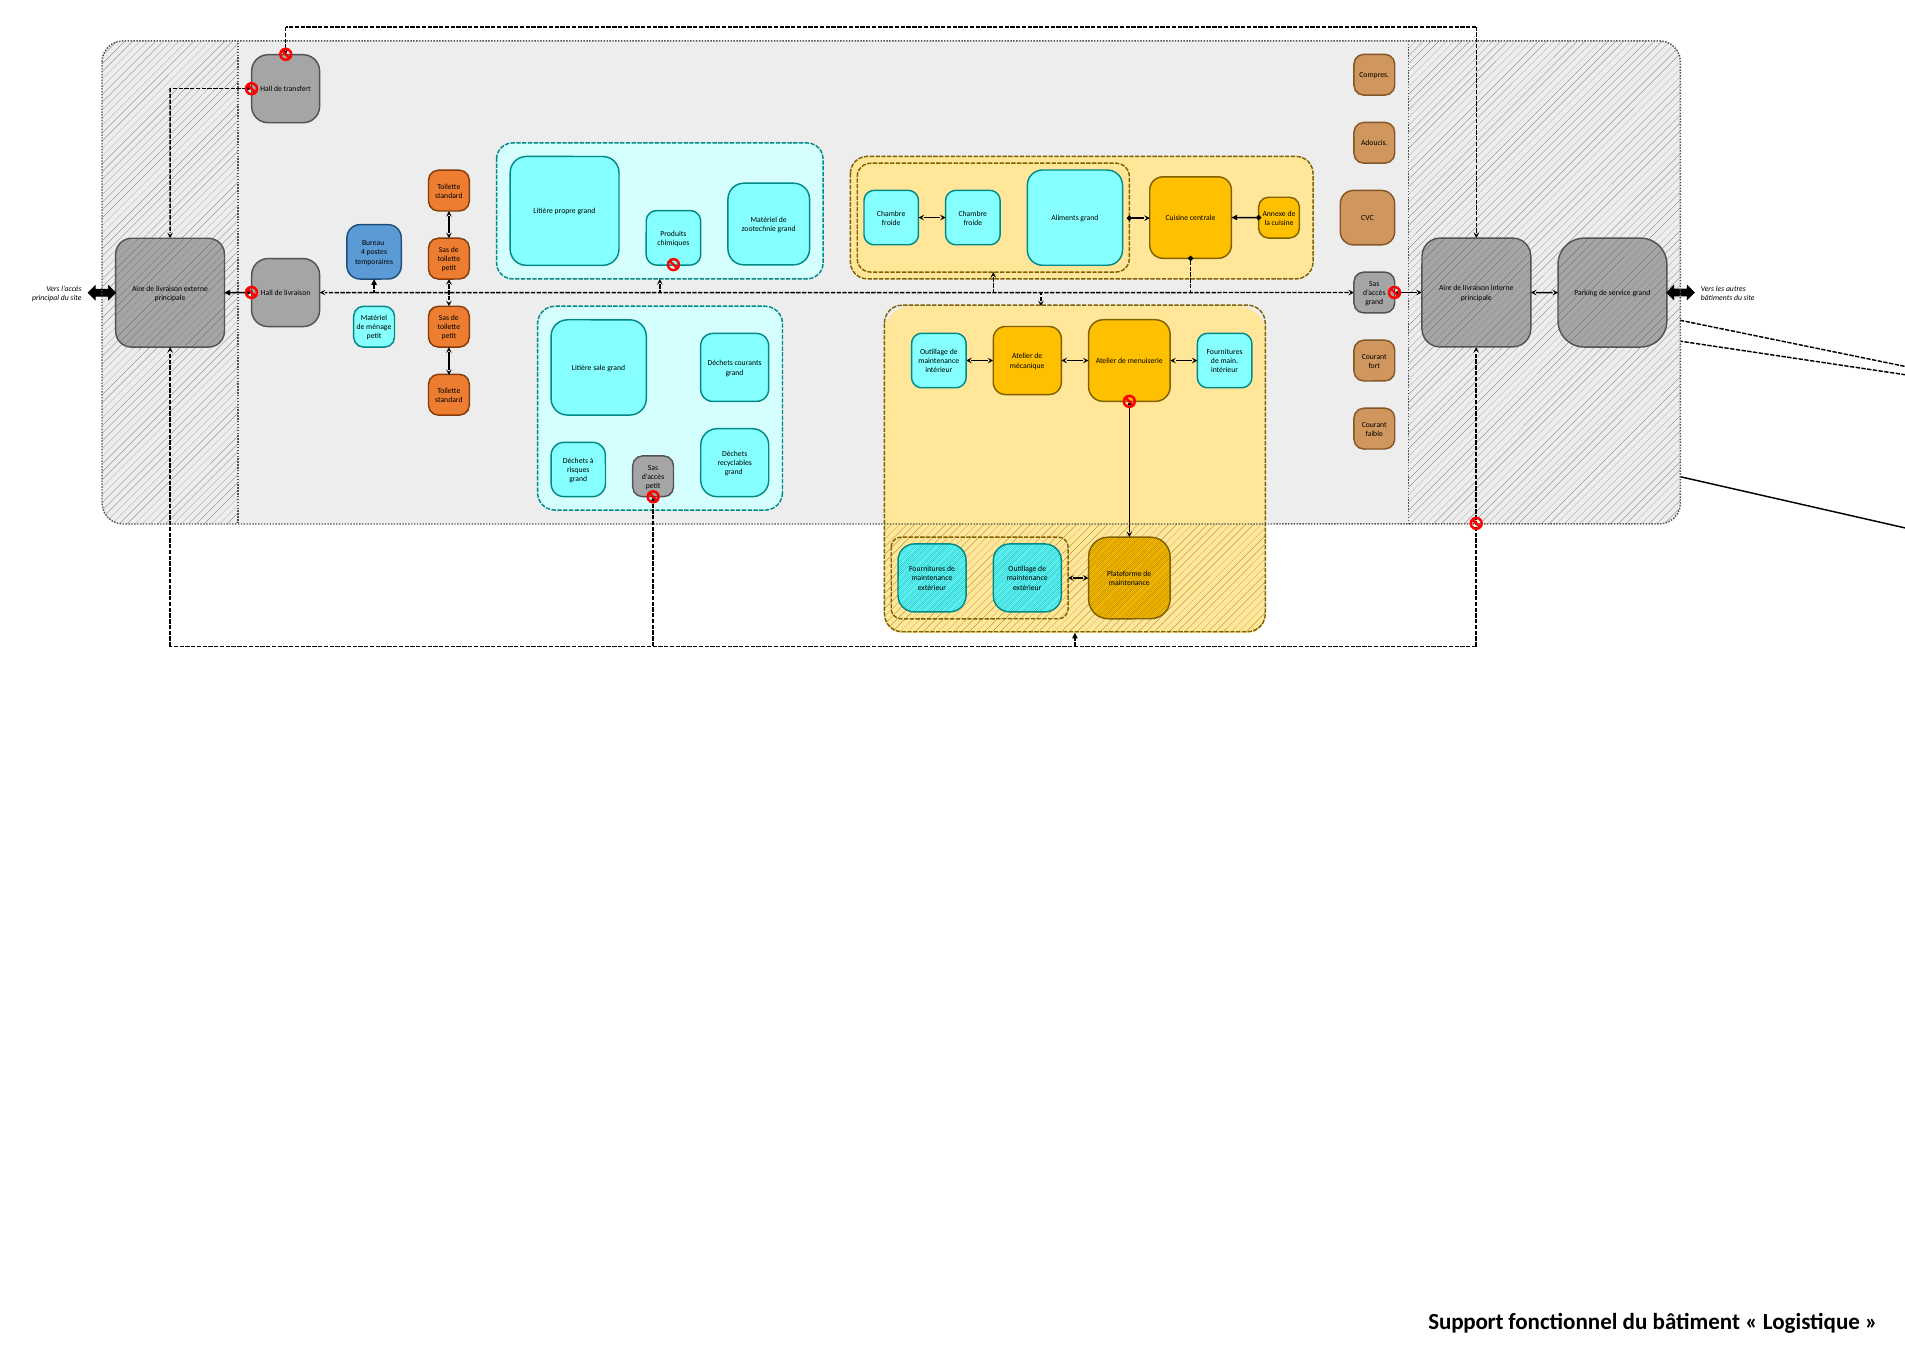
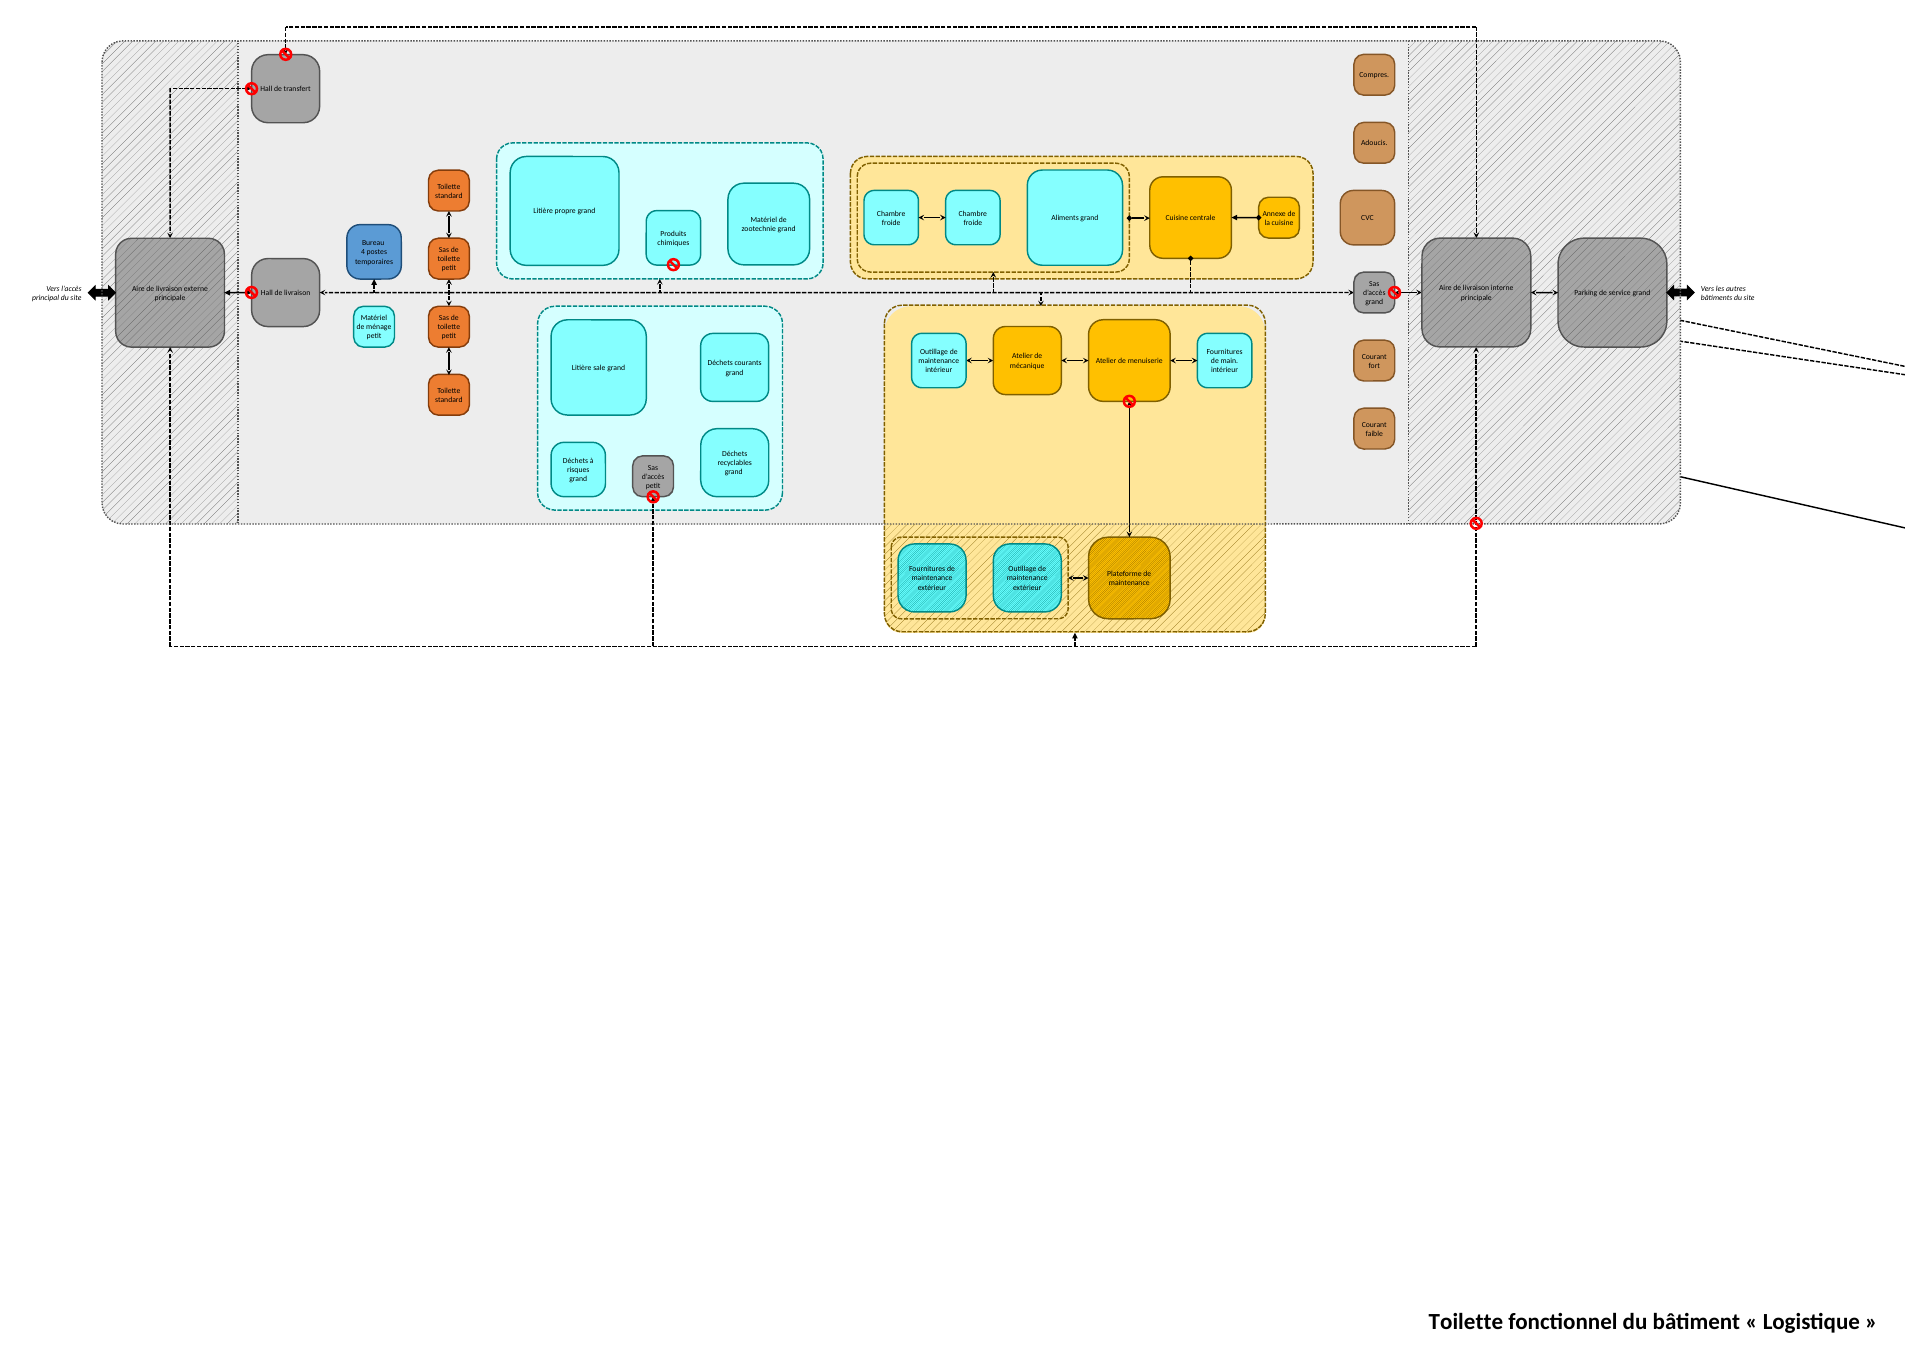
Support: Support -> Toilette (1466, 1322)
